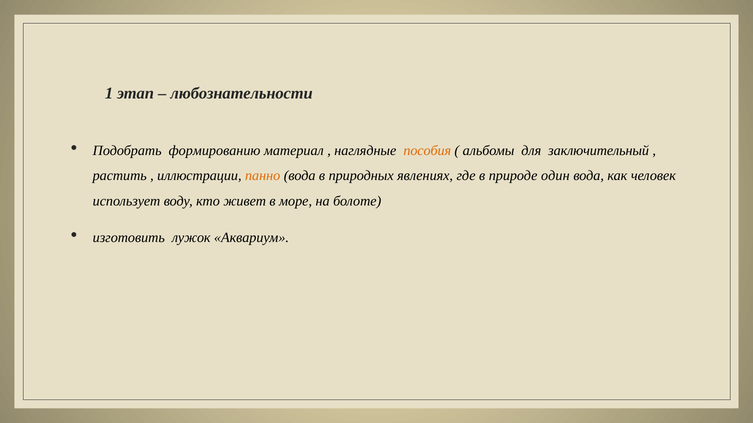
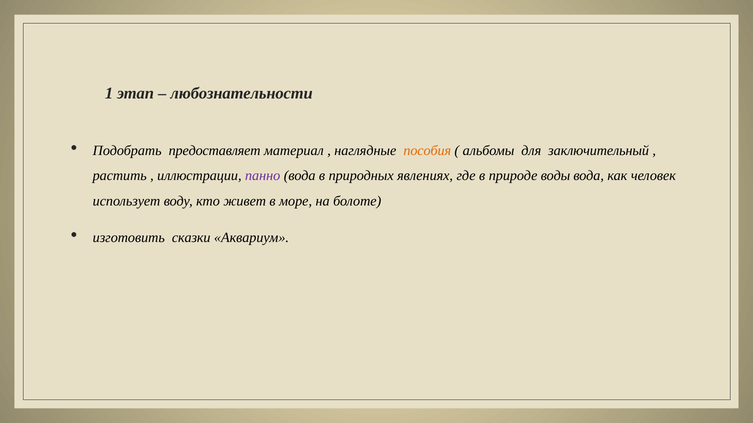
формированию: формированию -> предоставляет (215, 151)
панно colour: orange -> purple (263, 176)
один: один -> воды (555, 176)
лужок: лужок -> сказки (191, 238)
